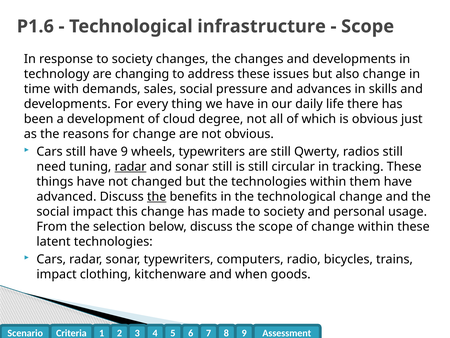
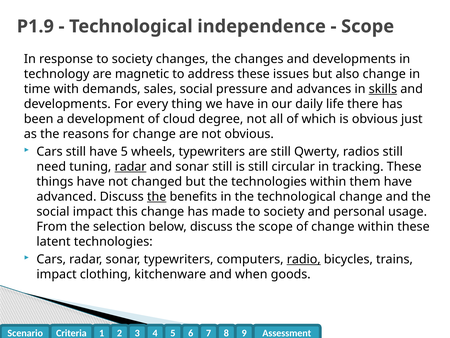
P1.6: P1.6 -> P1.9 (35, 26)
infrastructure: infrastructure -> independence (262, 26)
changing: changing -> magnetic (142, 74)
skills underline: none -> present (383, 89)
have 9: 9 -> 5 (124, 151)
radio underline: none -> present (304, 259)
